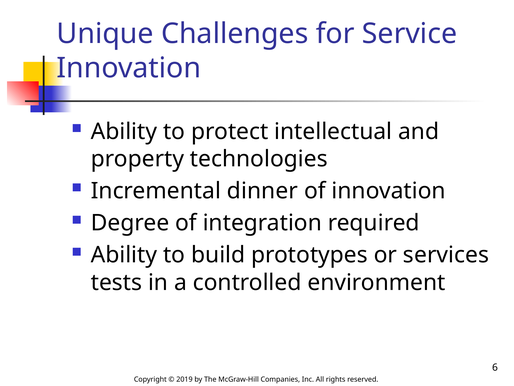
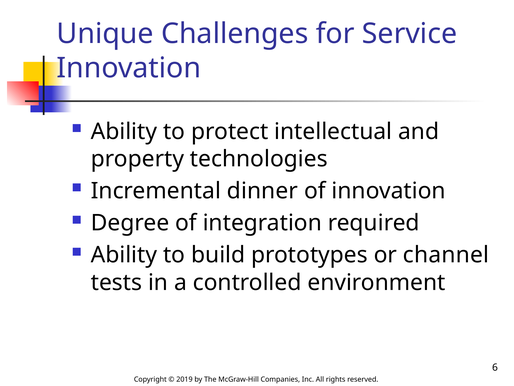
services: services -> channel (446, 255)
